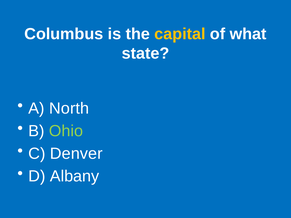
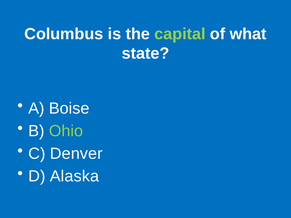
capital colour: yellow -> light green (180, 34)
North: North -> Boise (69, 108)
Albany: Albany -> Alaska (74, 176)
